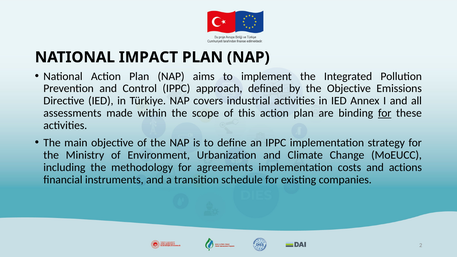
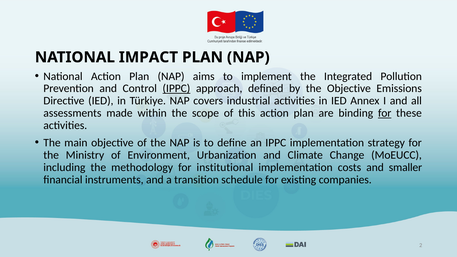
IPPC underline: none -> present (176, 89)
agreements: agreements -> institutional (225, 167)
actions: actions -> smaller (405, 167)
